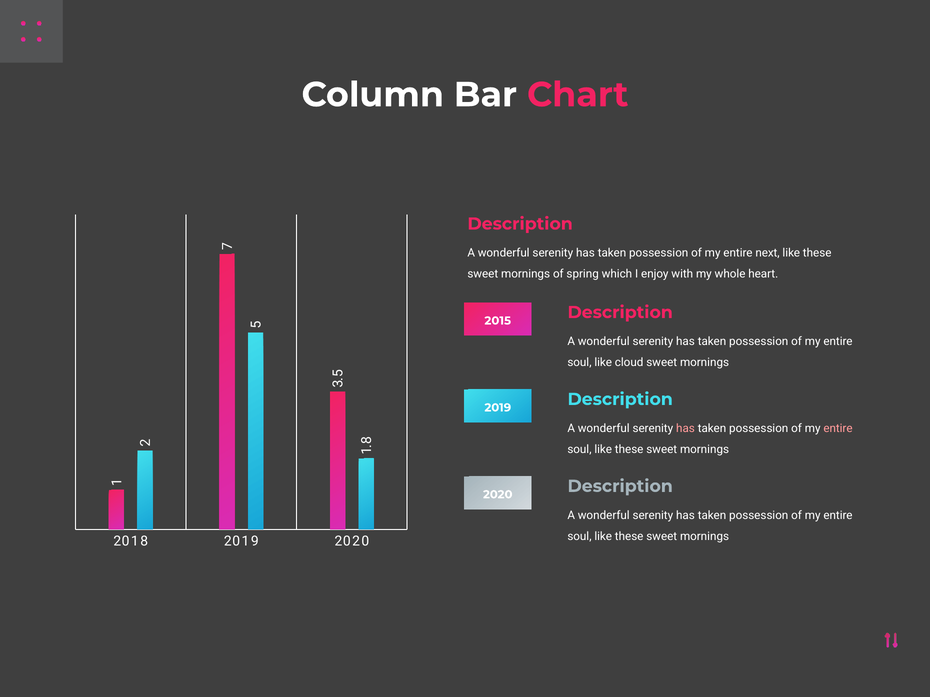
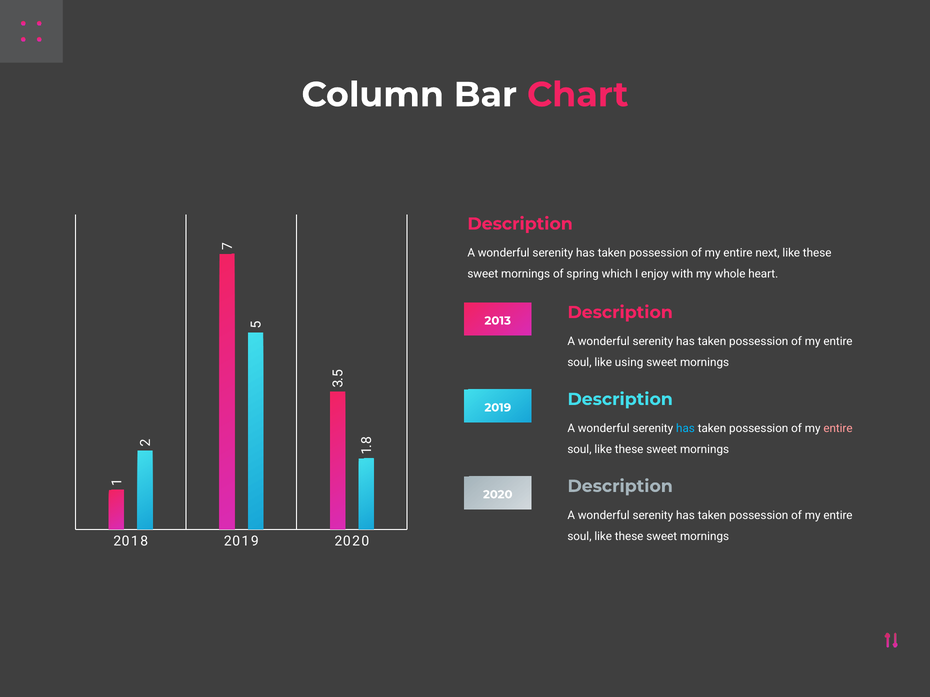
2015: 2015 -> 2013 (498, 321)
cloud: cloud -> using (629, 363)
has colour: pink -> light blue (685, 429)
